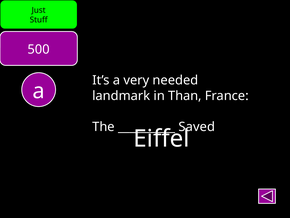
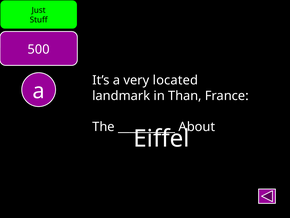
needed: needed -> located (175, 80)
Saved: Saved -> About (197, 127)
